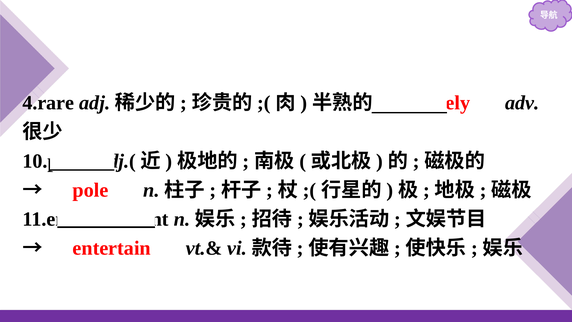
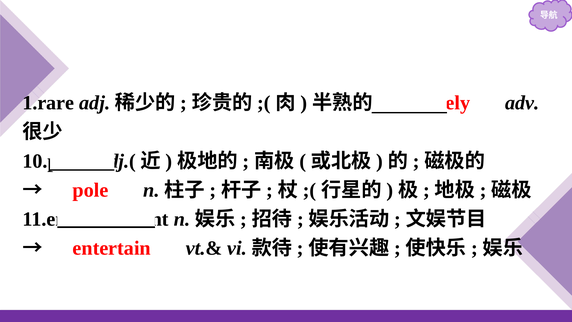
4.rare: 4.rare -> 1.rare (48, 103)
